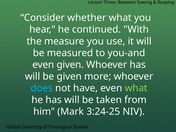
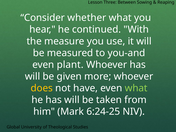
even given: given -> plant (70, 65)
does colour: light blue -> yellow (42, 88)
3:24-25: 3:24-25 -> 6:24-25 (103, 112)
